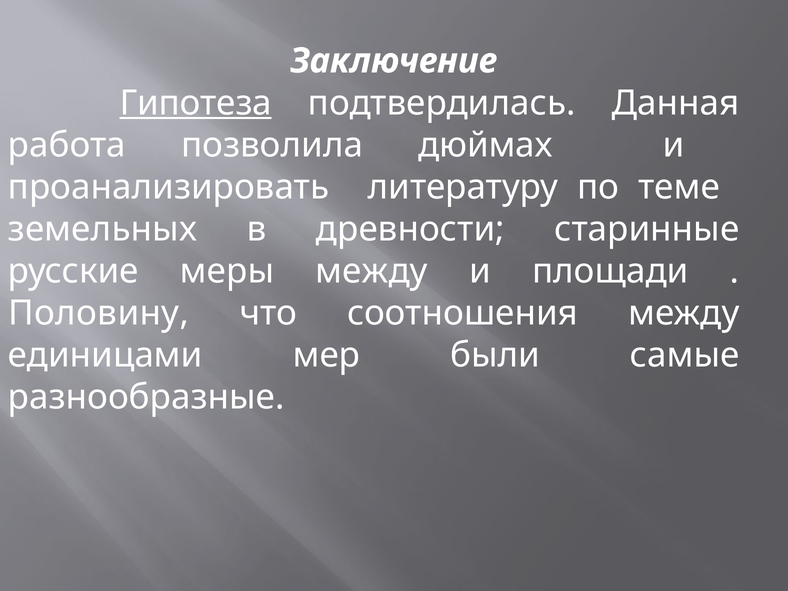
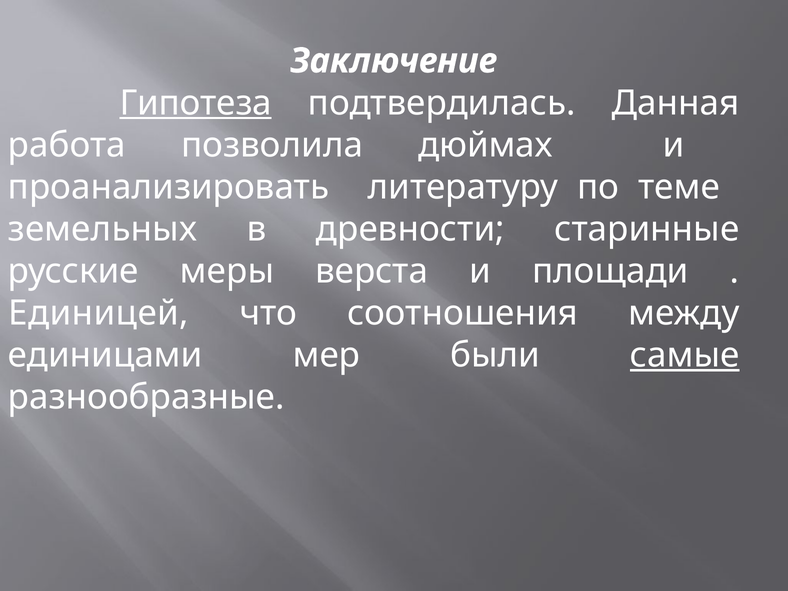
меры между: между -> верста (372, 271)
Половину: Половину -> Единицей (99, 313)
самые underline: none -> present (685, 355)
